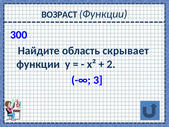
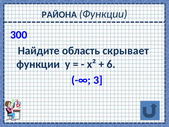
ВОЗРАСТ: ВОЗРАСТ -> РАЙОНА (59, 15)
2: 2 -> 6 (111, 64)
